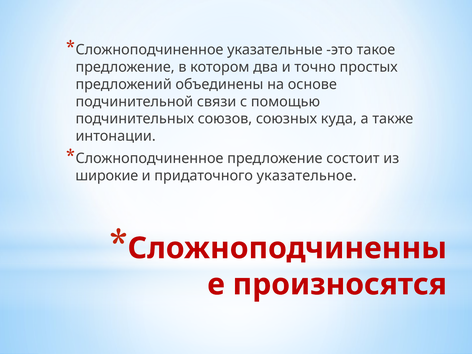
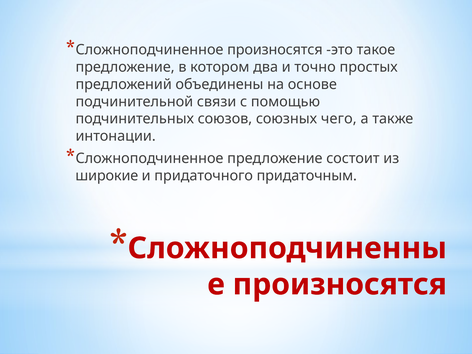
Сложноподчиненное указательные: указательные -> произносятся (275, 50)
куда: куда -> чего (339, 119)
указательное: указательное -> придаточным (307, 176)
